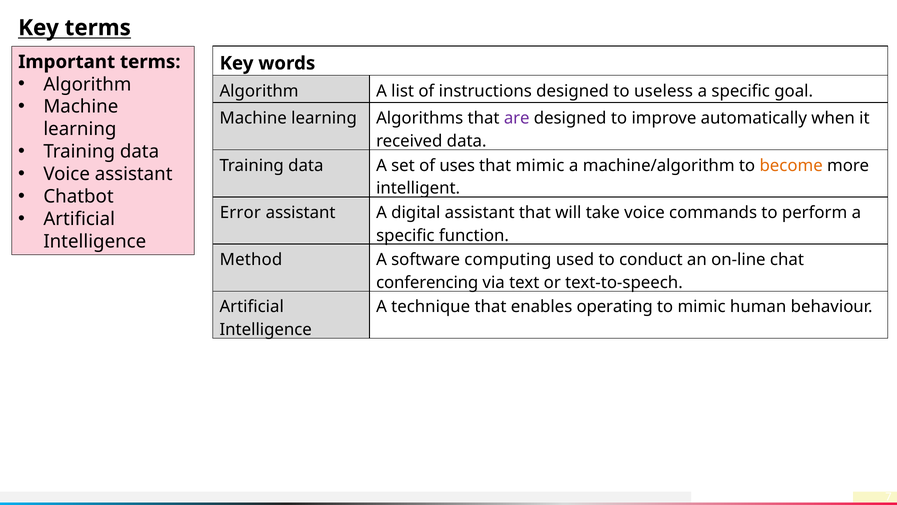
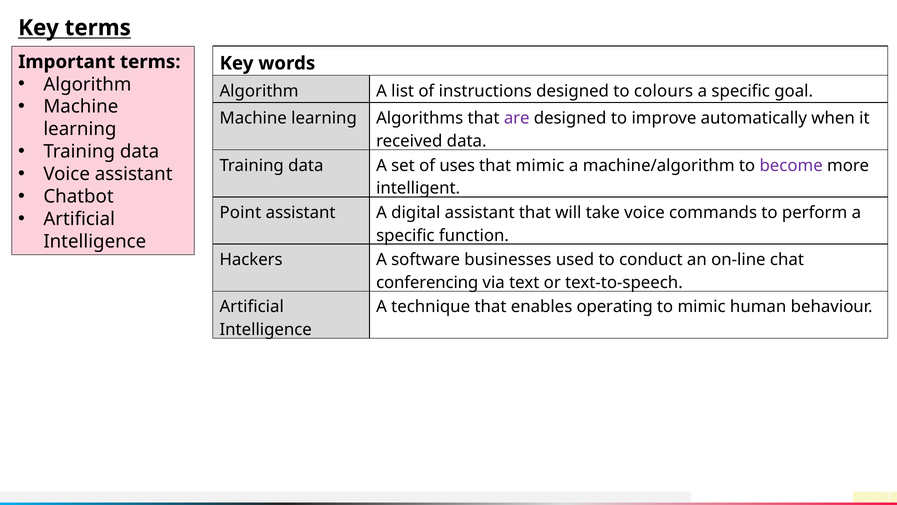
useless: useless -> colours (664, 91)
become colour: orange -> purple (791, 165)
Error: Error -> Point (240, 212)
Method: Method -> Hackers (251, 260)
computing: computing -> businesses (508, 260)
